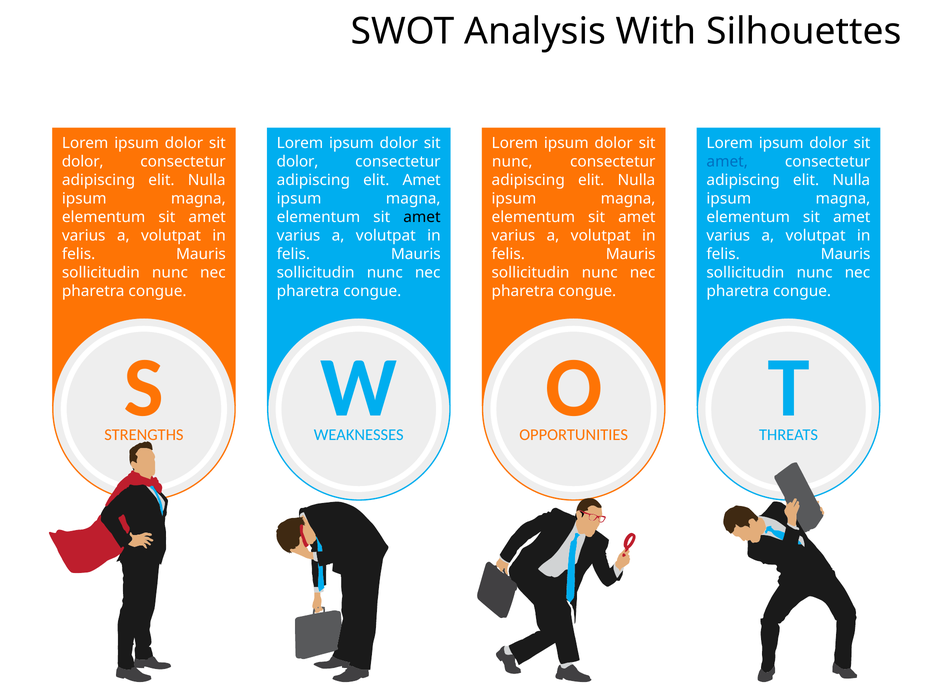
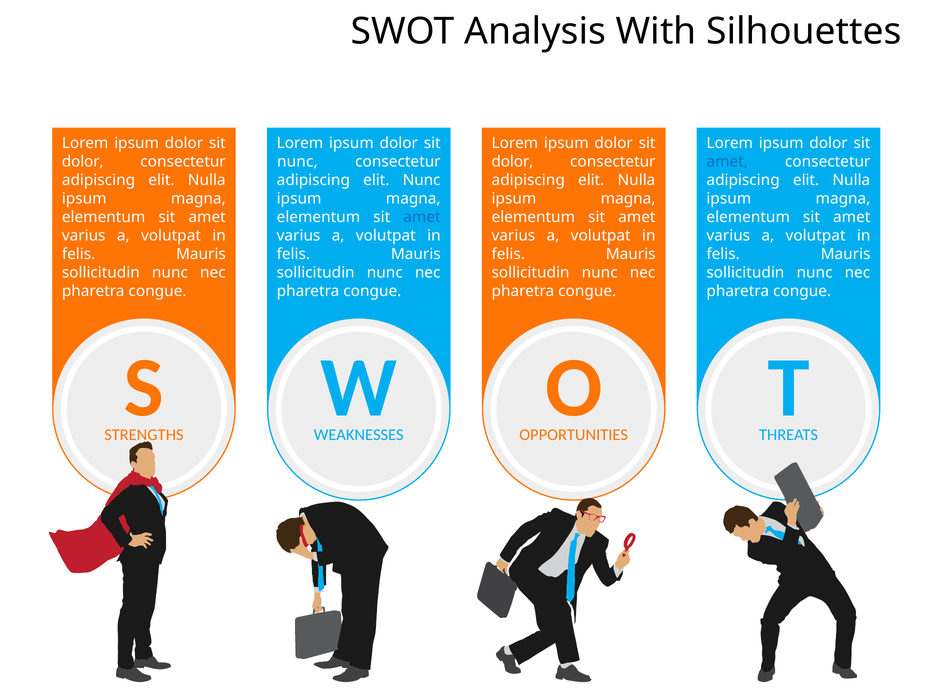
dolor: dolor -> nunc (297, 162)
nunc: nunc -> dolor (512, 162)
elit Amet: Amet -> Nunc (422, 180)
amet colour: black -> blue (422, 217)
